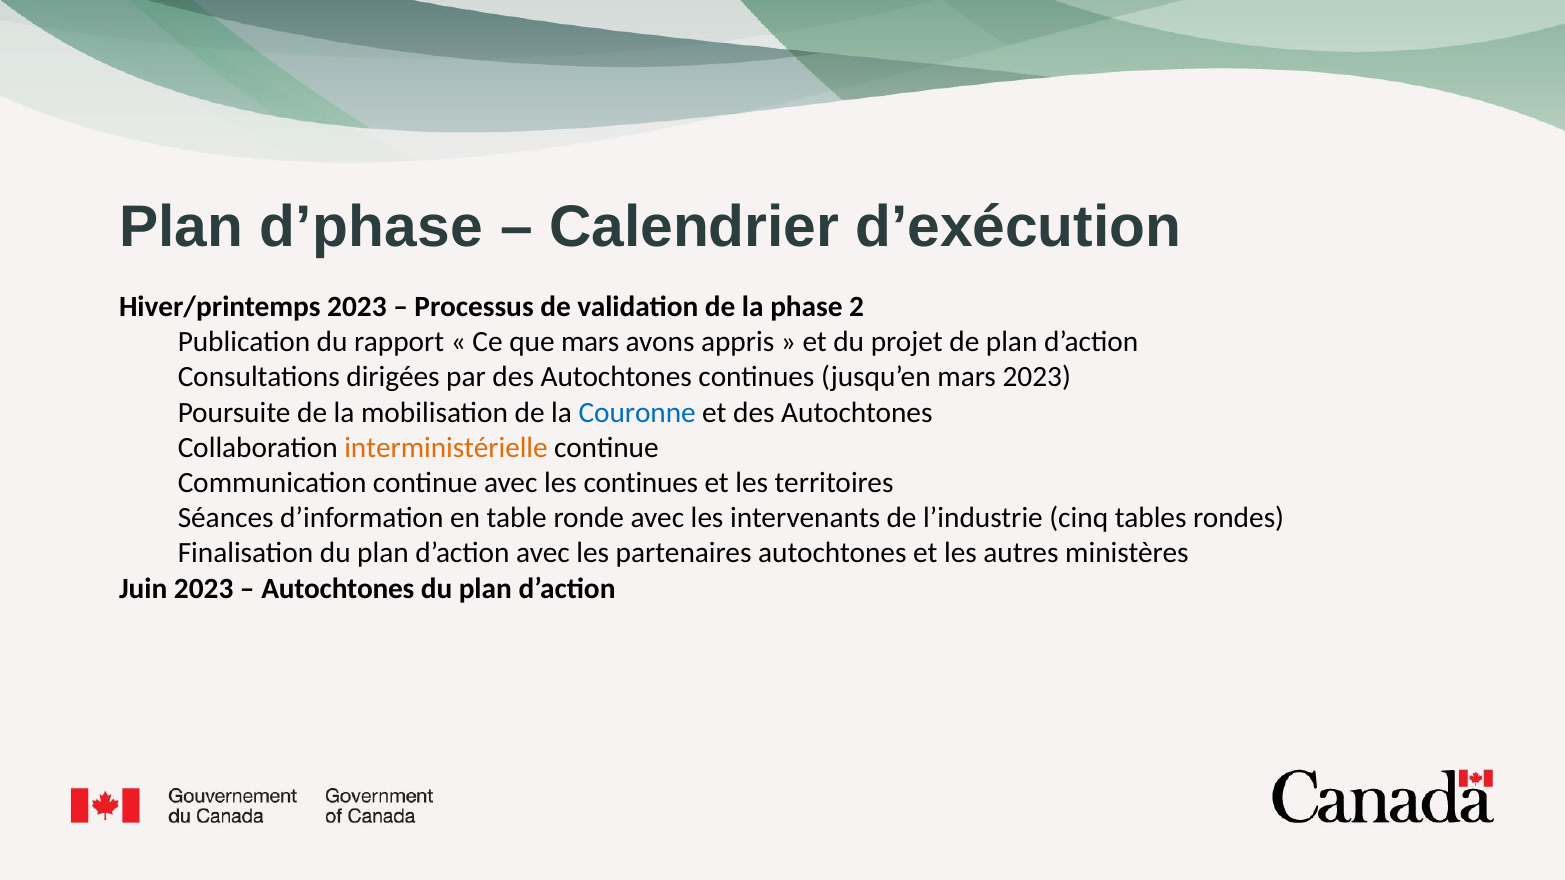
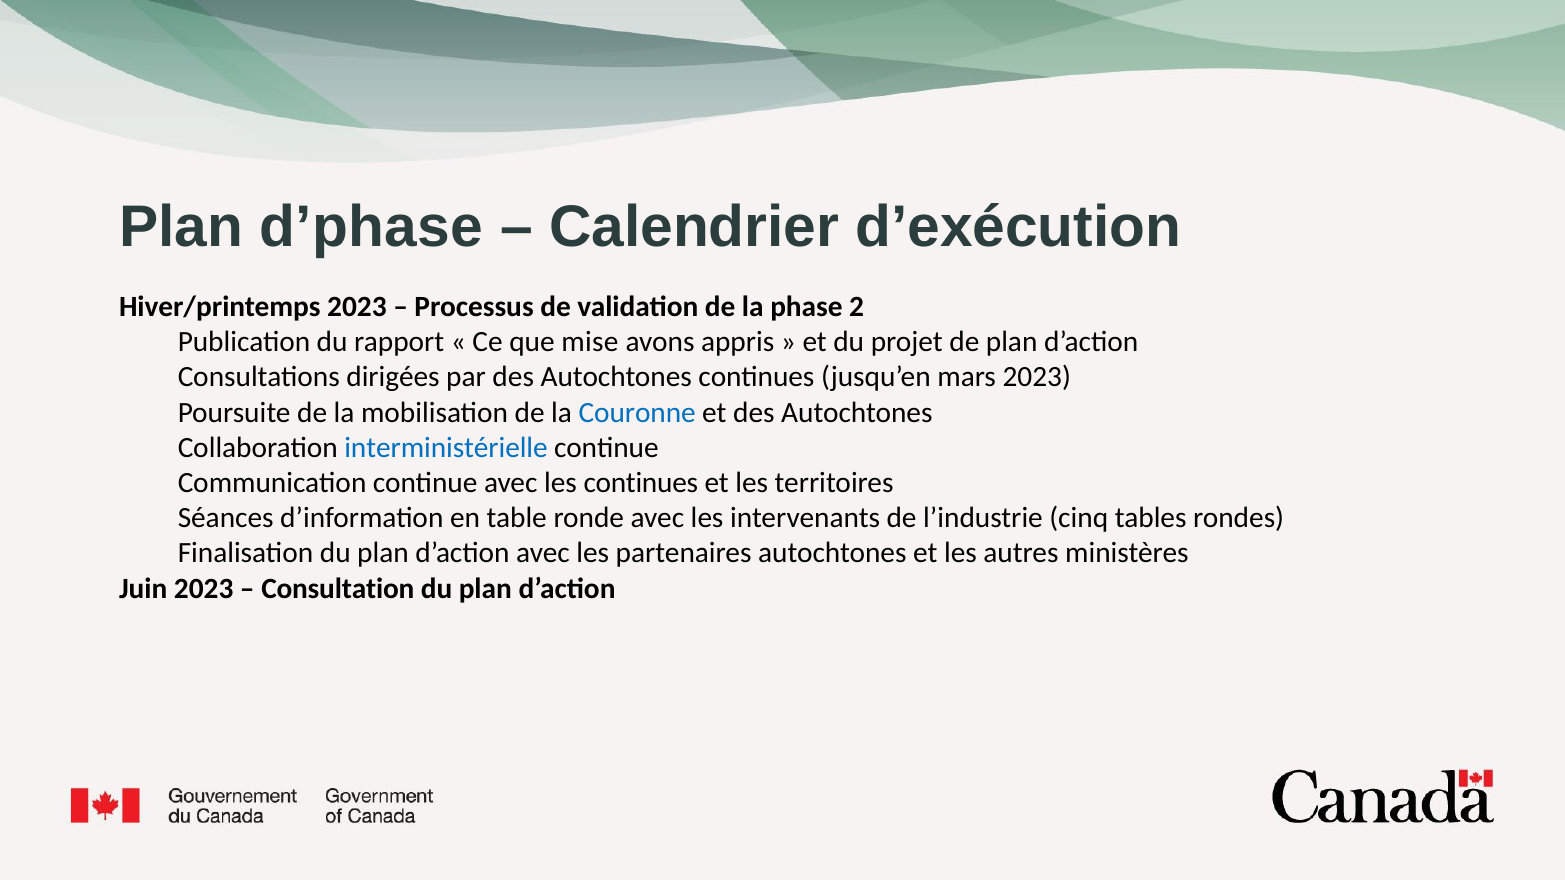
que mars: mars -> mise (590, 342)
interministérielle colour: orange -> blue (446, 448)
Autochtones: Autochtones -> Consultation (338, 589)
